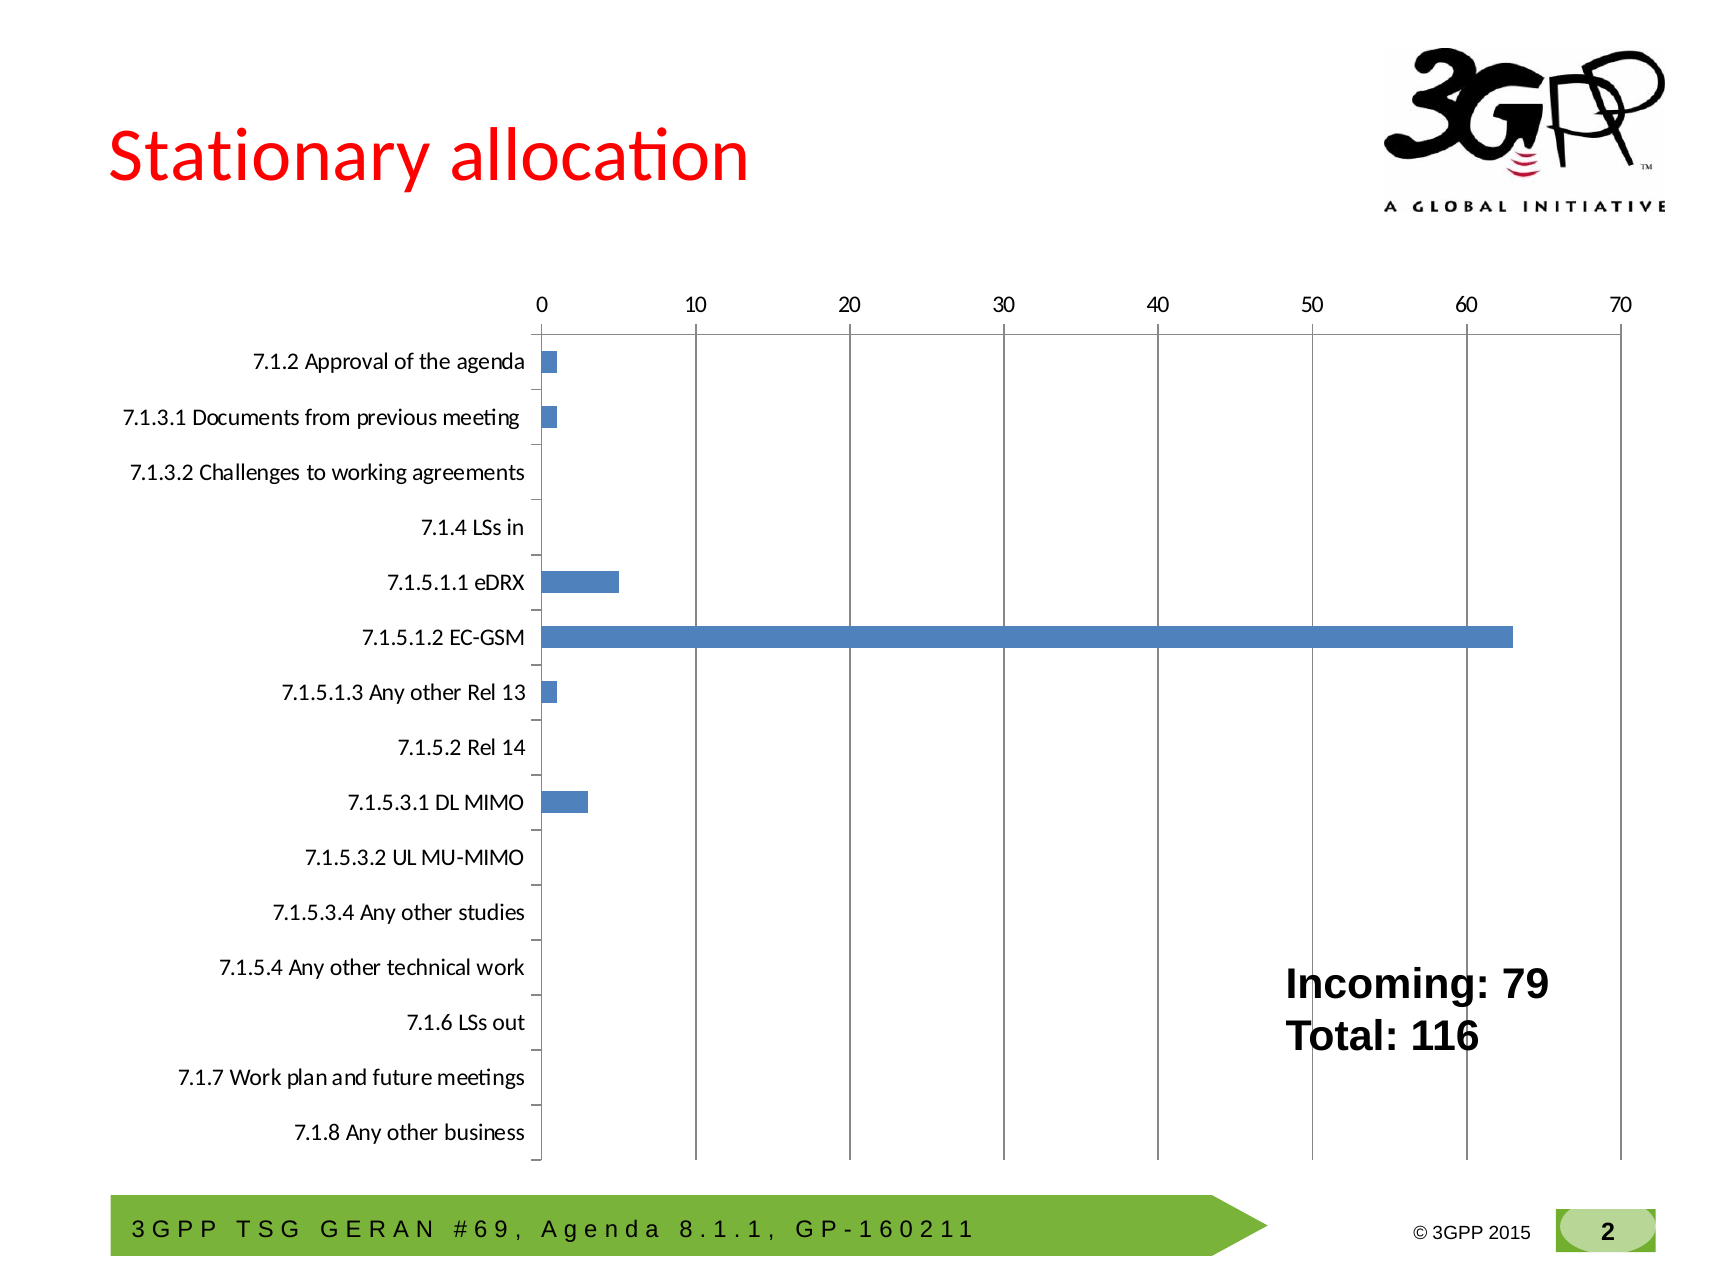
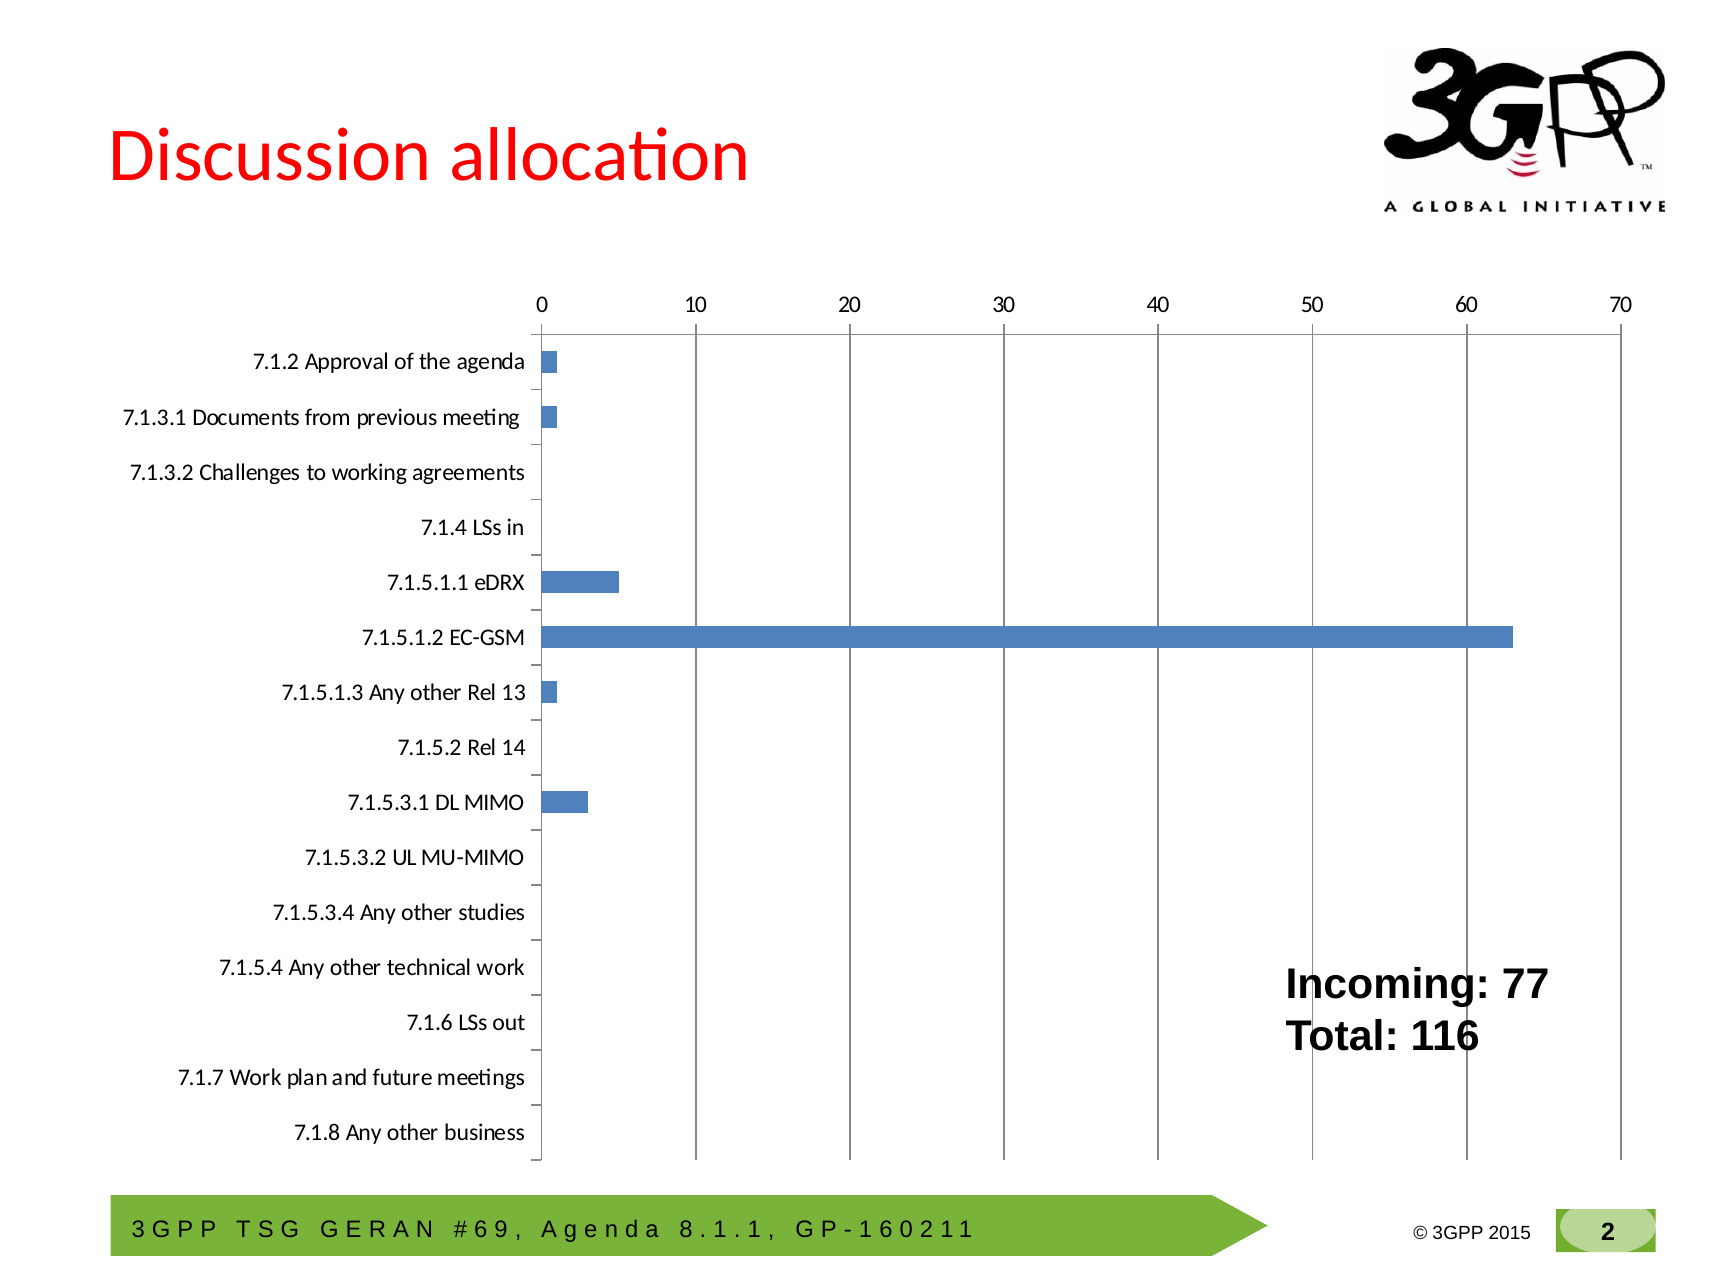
Stationary: Stationary -> Discussion (270, 155)
79: 79 -> 77 (1526, 985)
